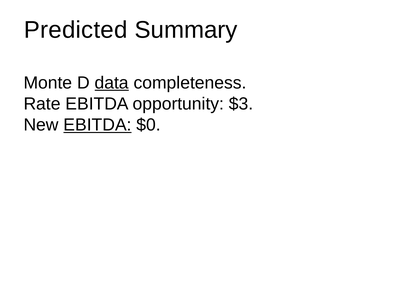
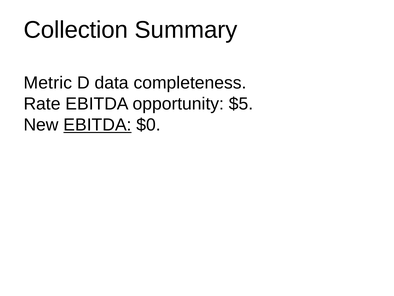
Predicted: Predicted -> Collection (76, 30)
Monte: Monte -> Metric (48, 83)
data underline: present -> none (112, 83)
$3: $3 -> $5 (241, 104)
